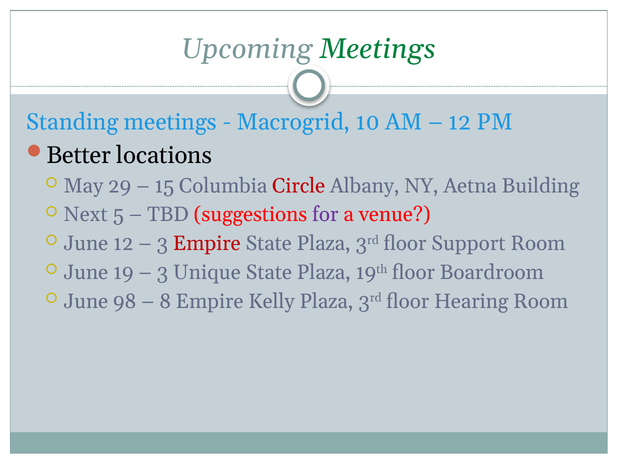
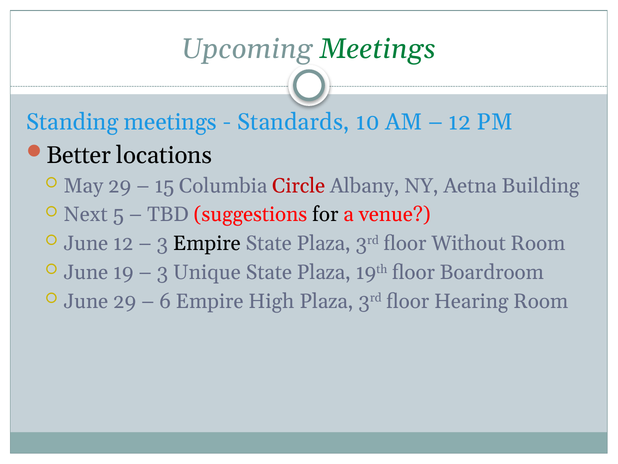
Macrogrid: Macrogrid -> Standards (293, 122)
for colour: purple -> black (325, 214)
Empire colour: red -> black (207, 243)
Support: Support -> Without (469, 243)
June 98: 98 -> 29 (125, 301)
8: 8 -> 6 (165, 301)
Kelly: Kelly -> High (271, 301)
